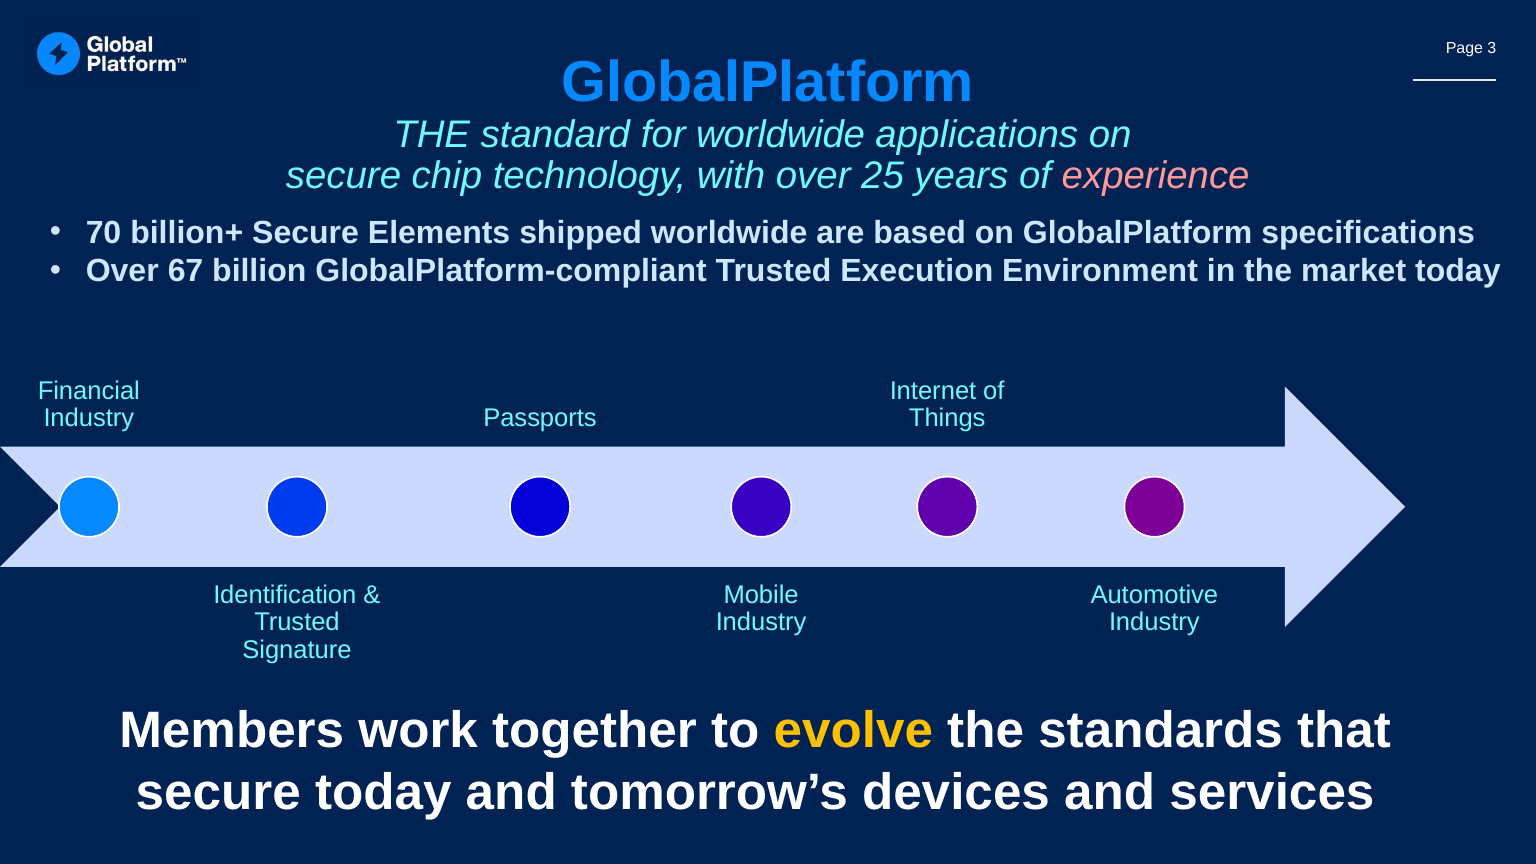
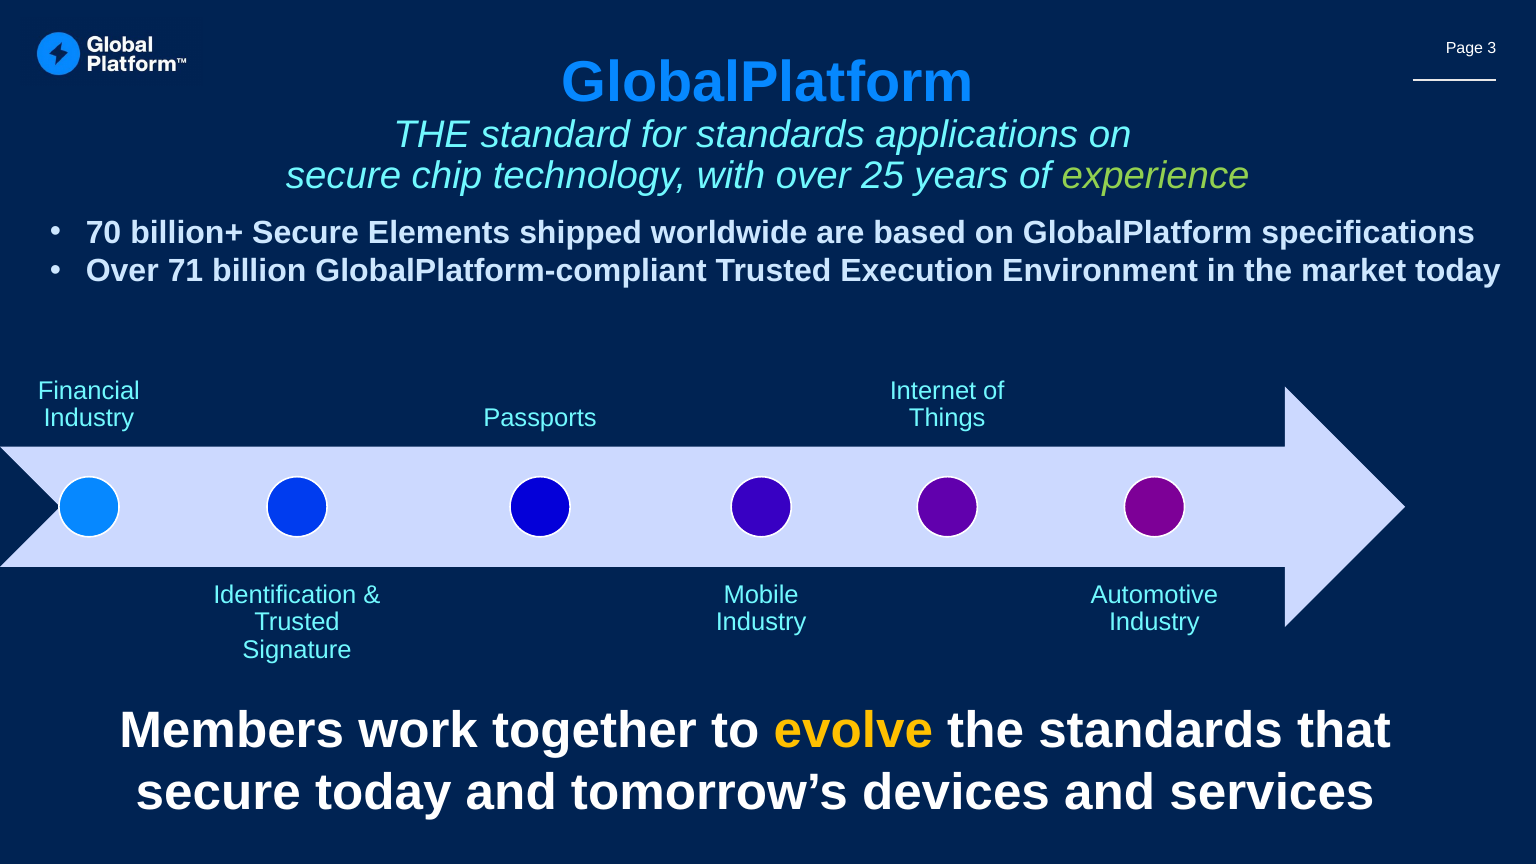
for worldwide: worldwide -> standards (781, 135)
experience colour: pink -> light green (1156, 176)
67: 67 -> 71 (186, 271)
